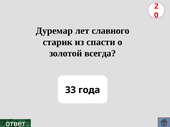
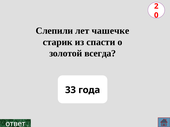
Дуремар: Дуремар -> Слепили (54, 31)
славного: славного -> чашечке (110, 31)
